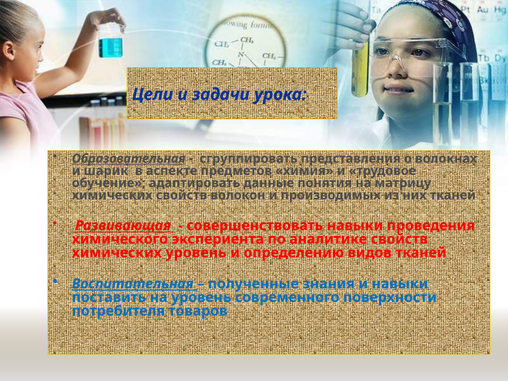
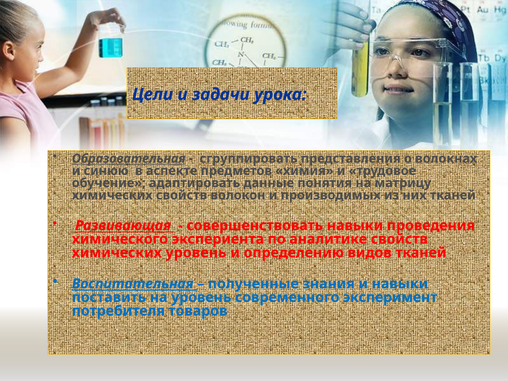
шарик: шарик -> синюю (106, 171)
поверхности: поверхности -> эксперимент (390, 297)
